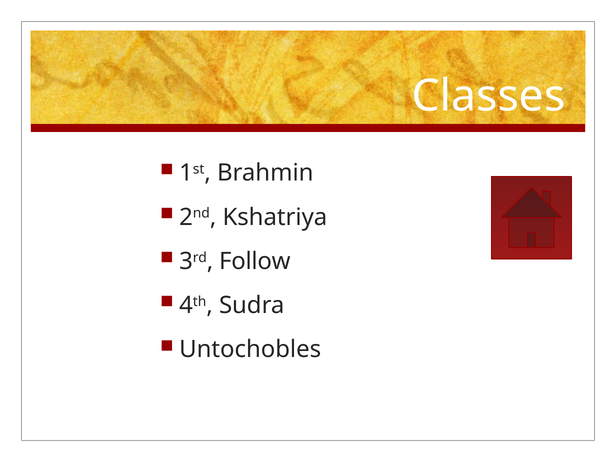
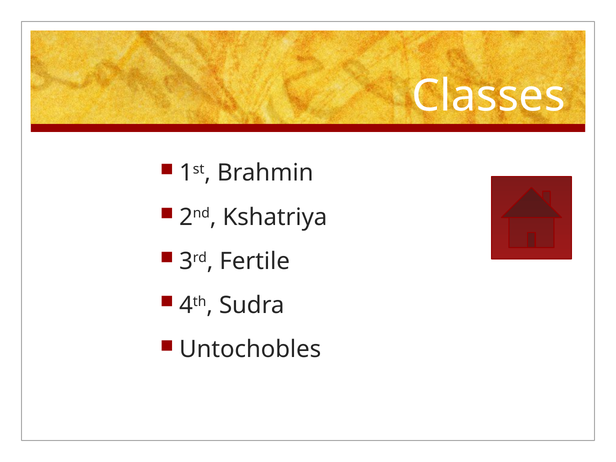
Follow: Follow -> Fertile (255, 261)
